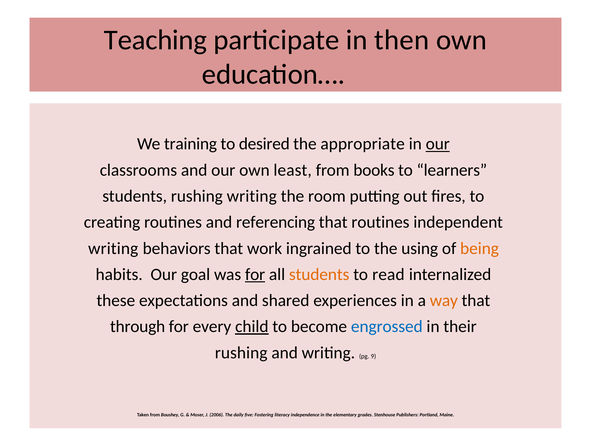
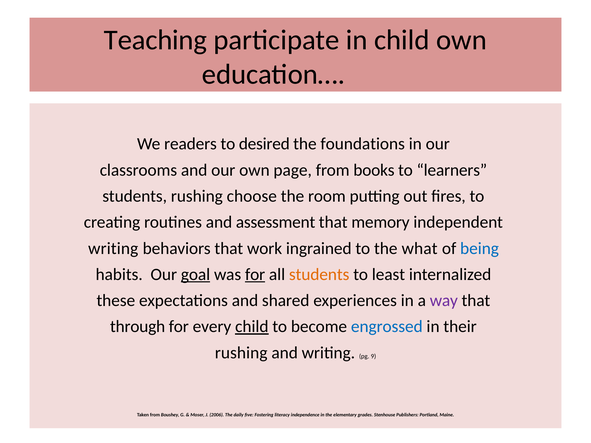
in then: then -> child (402, 40)
training: training -> readers (190, 144)
appropriate: appropriate -> foundations (363, 144)
our underline: present -> none (438, 144)
least: least -> page (293, 170)
rushing writing: writing -> choose (252, 196)
referencing: referencing -> assessment (276, 222)
that routines: routines -> memory (380, 222)
using: using -> what (420, 248)
being colour: orange -> blue (480, 248)
goal underline: none -> present (196, 275)
read: read -> least (388, 275)
way colour: orange -> purple (444, 301)
